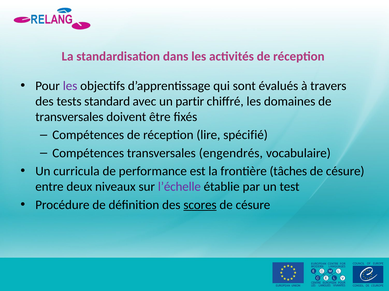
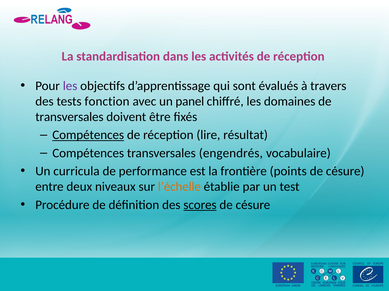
standard: standard -> fonction (107, 102)
partir: partir -> panel (190, 102)
Compétences underline: none -> present (88, 135)
spécifié: spécifié -> résultat (246, 135)
tâches: tâches -> points (288, 172)
l’échelle colour: purple -> orange (179, 187)
